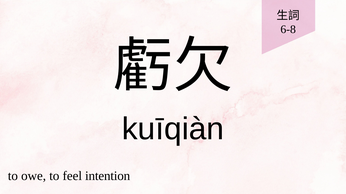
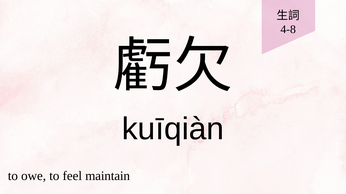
6-8: 6-8 -> 4-8 (288, 30)
intention: intention -> maintain (108, 176)
